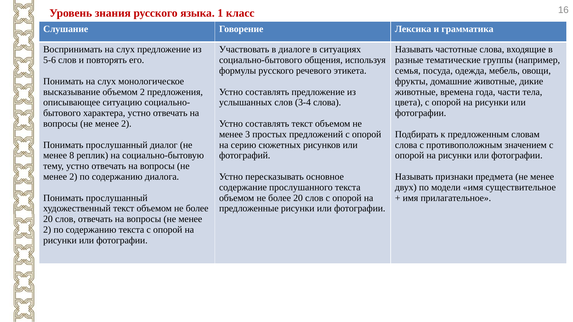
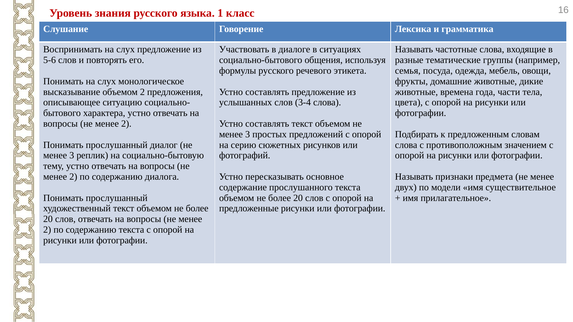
8: 8 -> 3 (72, 156)
